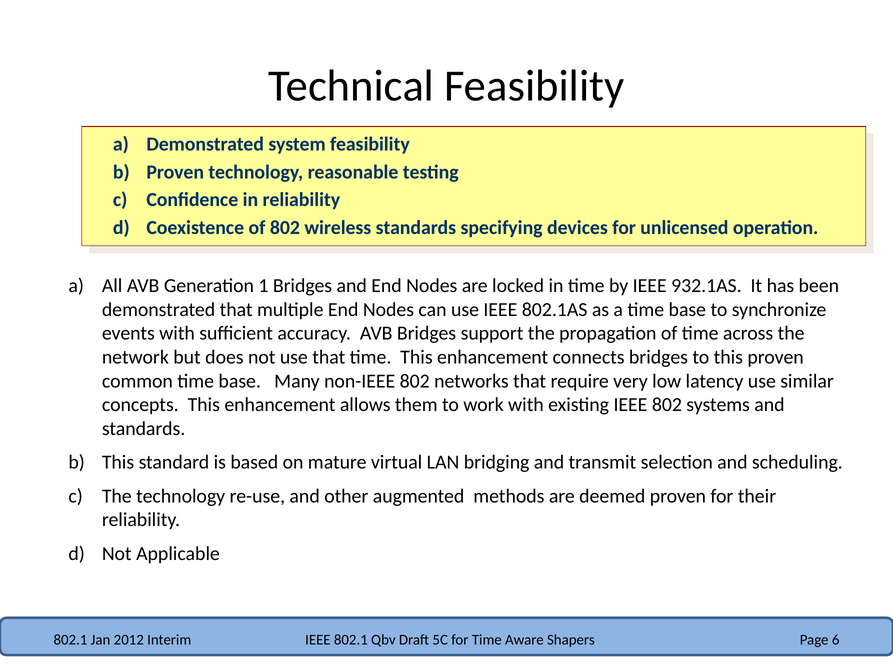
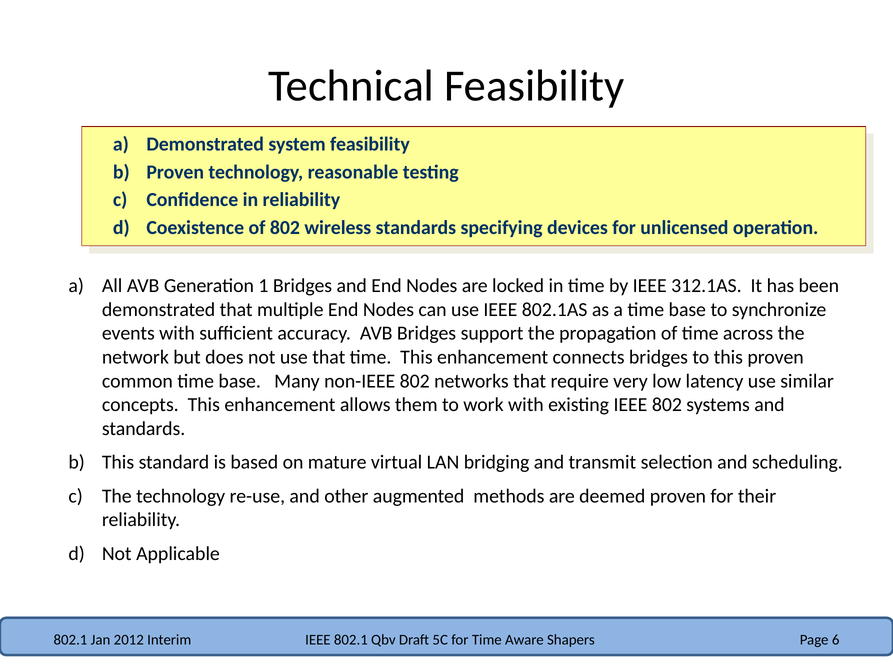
932.1AS: 932.1AS -> 312.1AS (706, 286)
